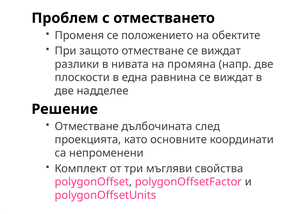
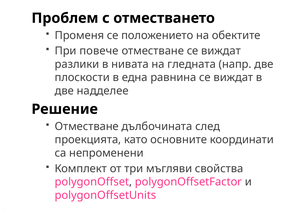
защото: защото -> повече (99, 51)
промяна: промяна -> гледната (192, 64)
